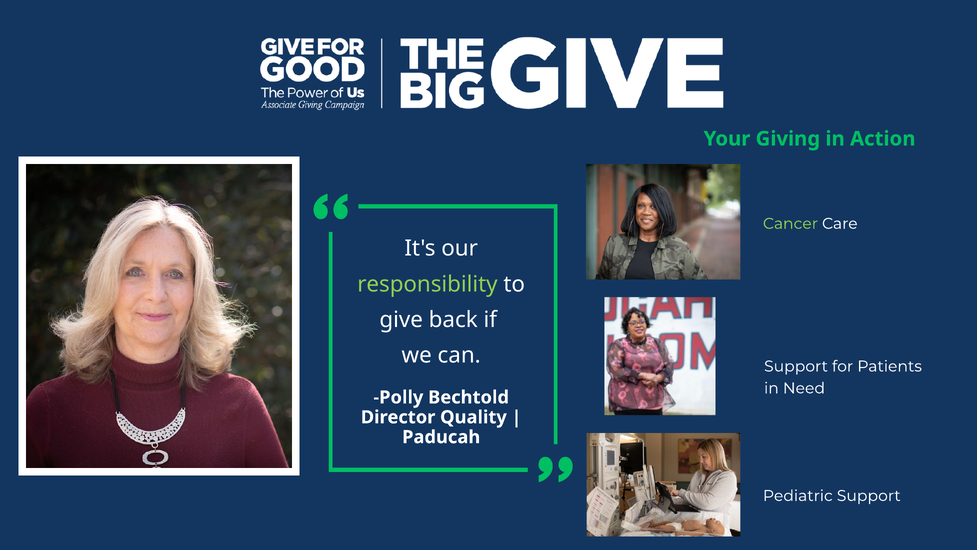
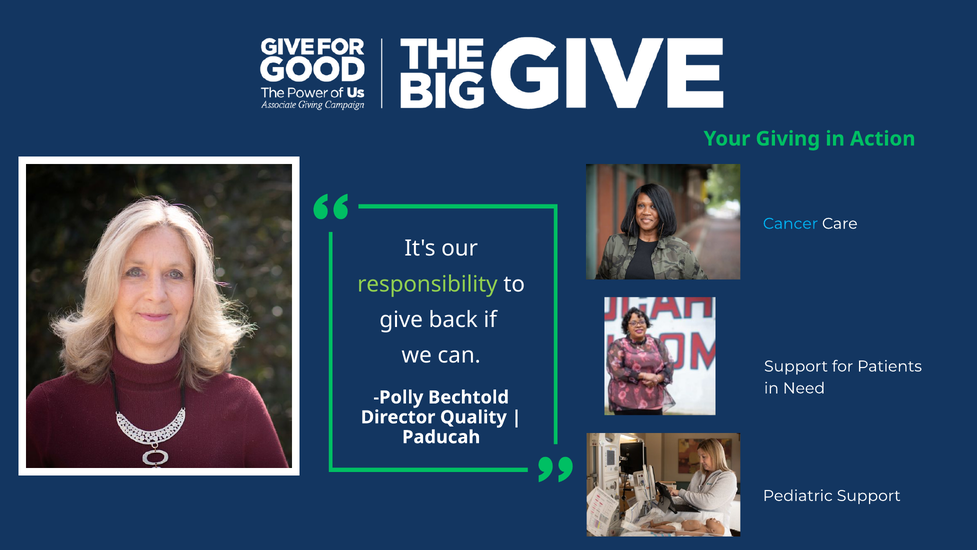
Cancer colour: light green -> light blue (790, 223)
